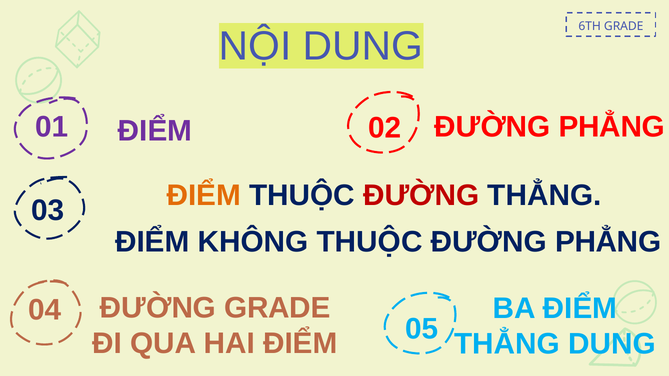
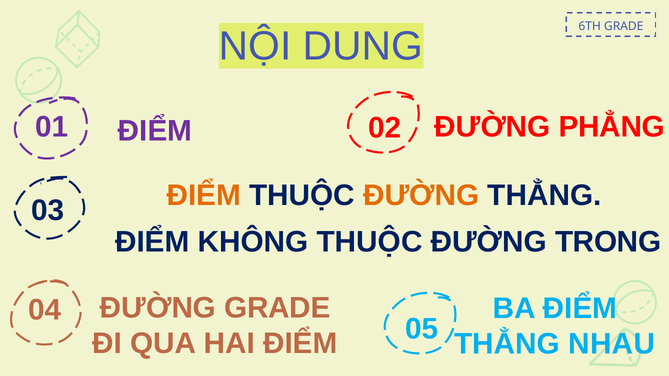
ĐƯỜNG colour: red -> orange (421, 196)
THUỘC ĐƯỜNG PHẲNG: PHẲNG -> TRONG (608, 242)
THẲNG DUNG: DUNG -> NHAU (612, 344)
